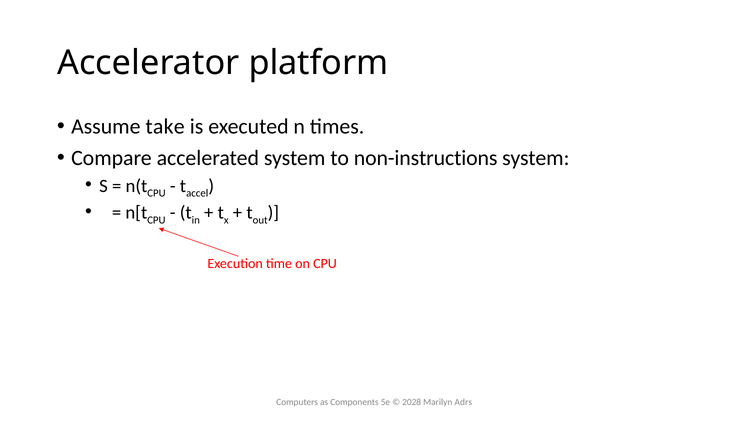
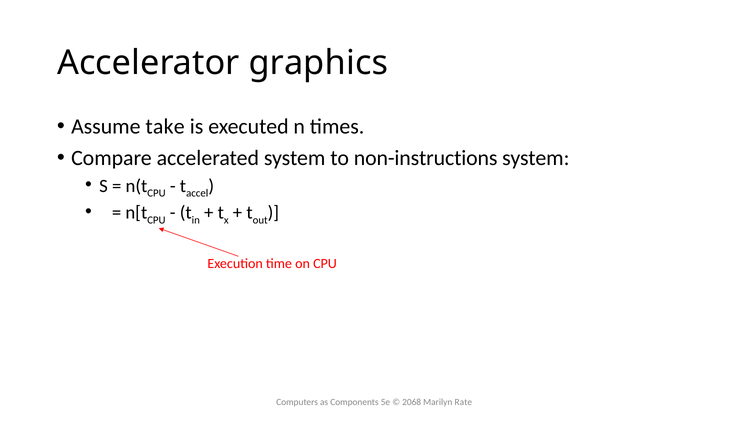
platform: platform -> graphics (318, 63)
2028: 2028 -> 2068 (412, 402)
Adrs: Adrs -> Rate (463, 402)
